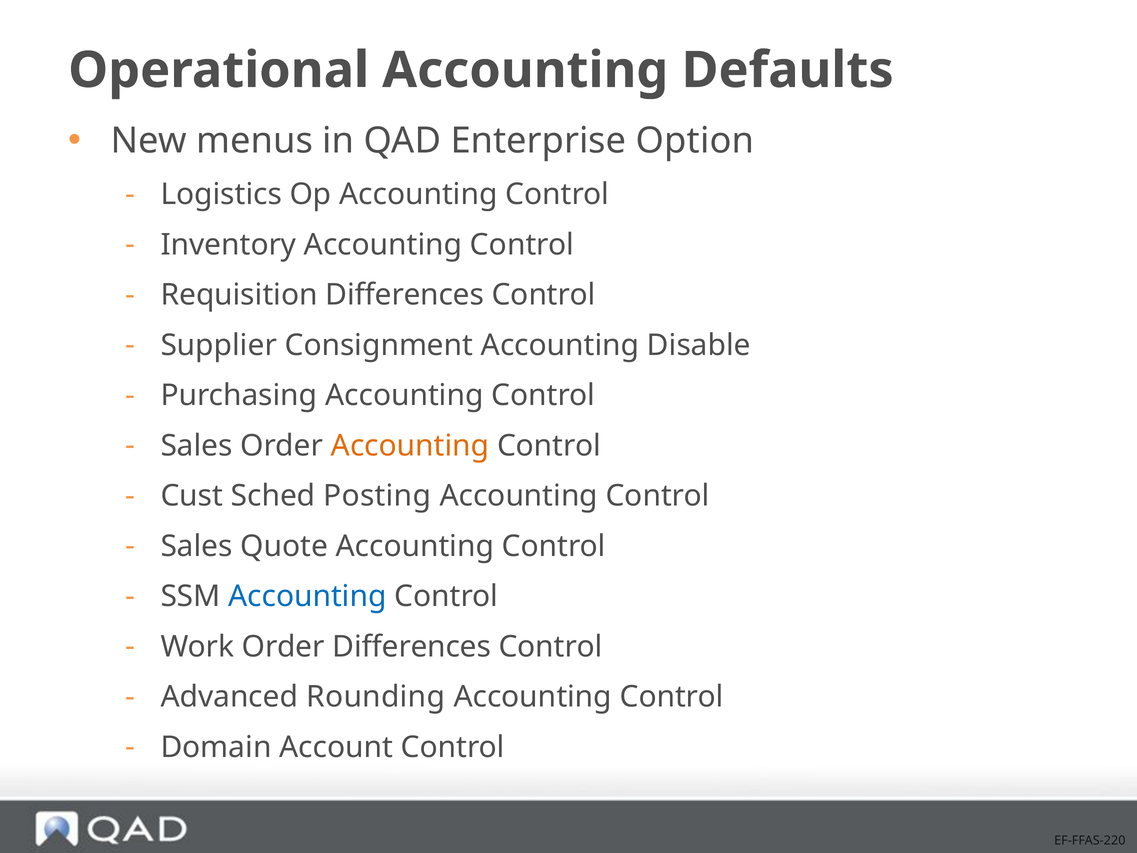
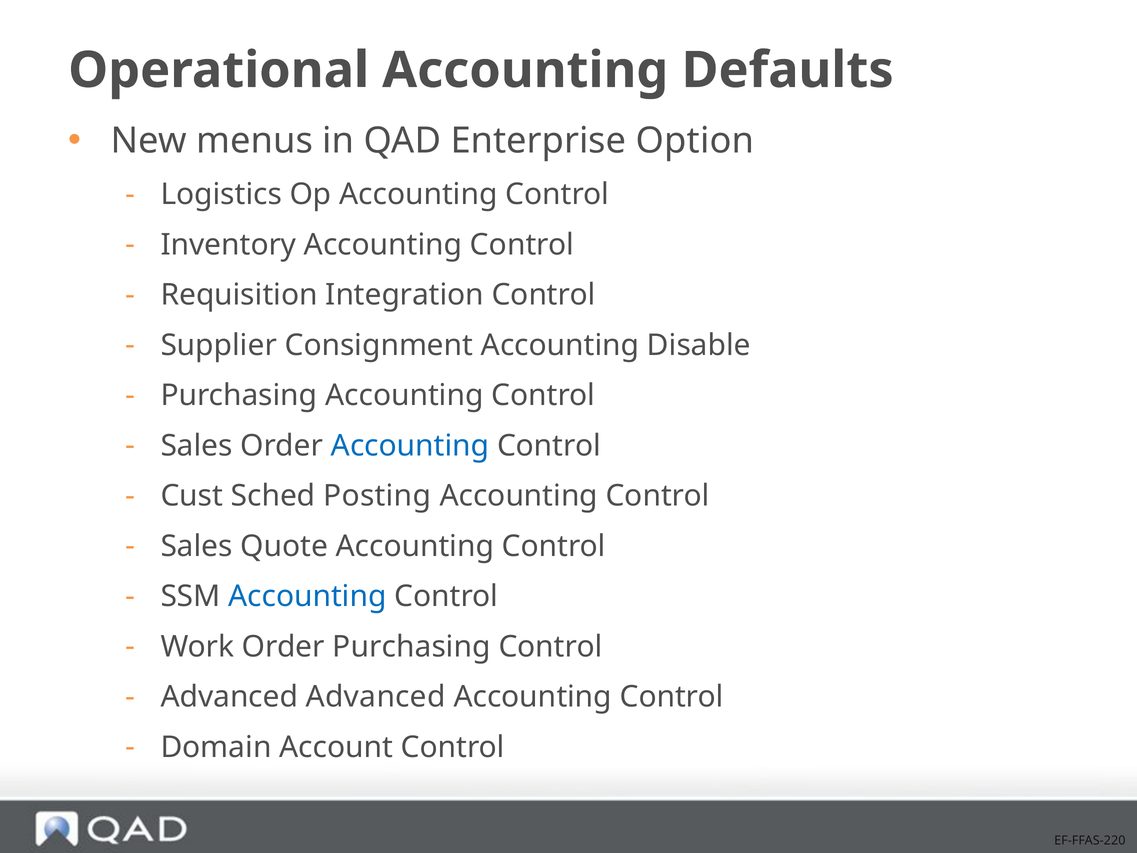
Requisition Differences: Differences -> Integration (405, 295)
Accounting colour: orange -> blue (410, 446)
Order Differences: Differences -> Purchasing (412, 646)
Advanced Rounding: Rounding -> Advanced (376, 697)
